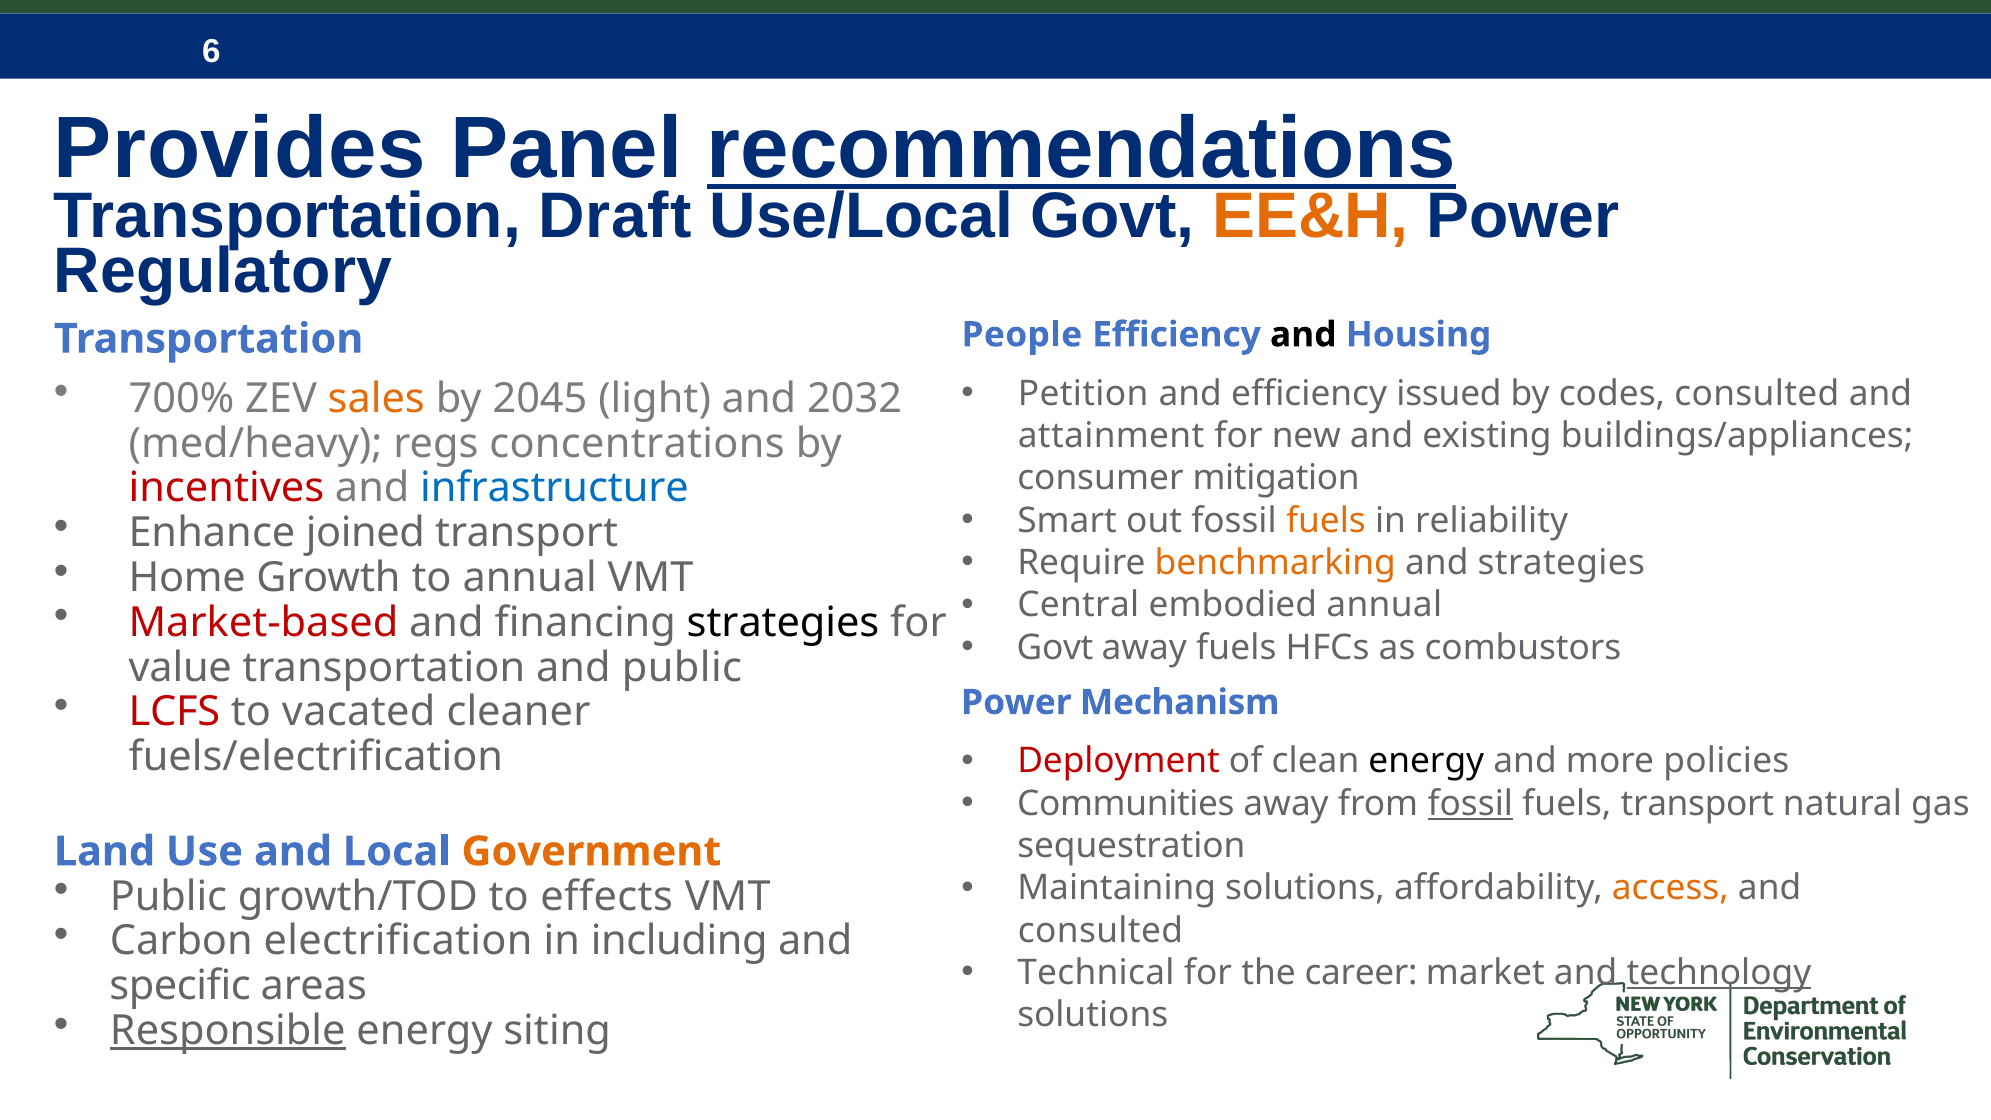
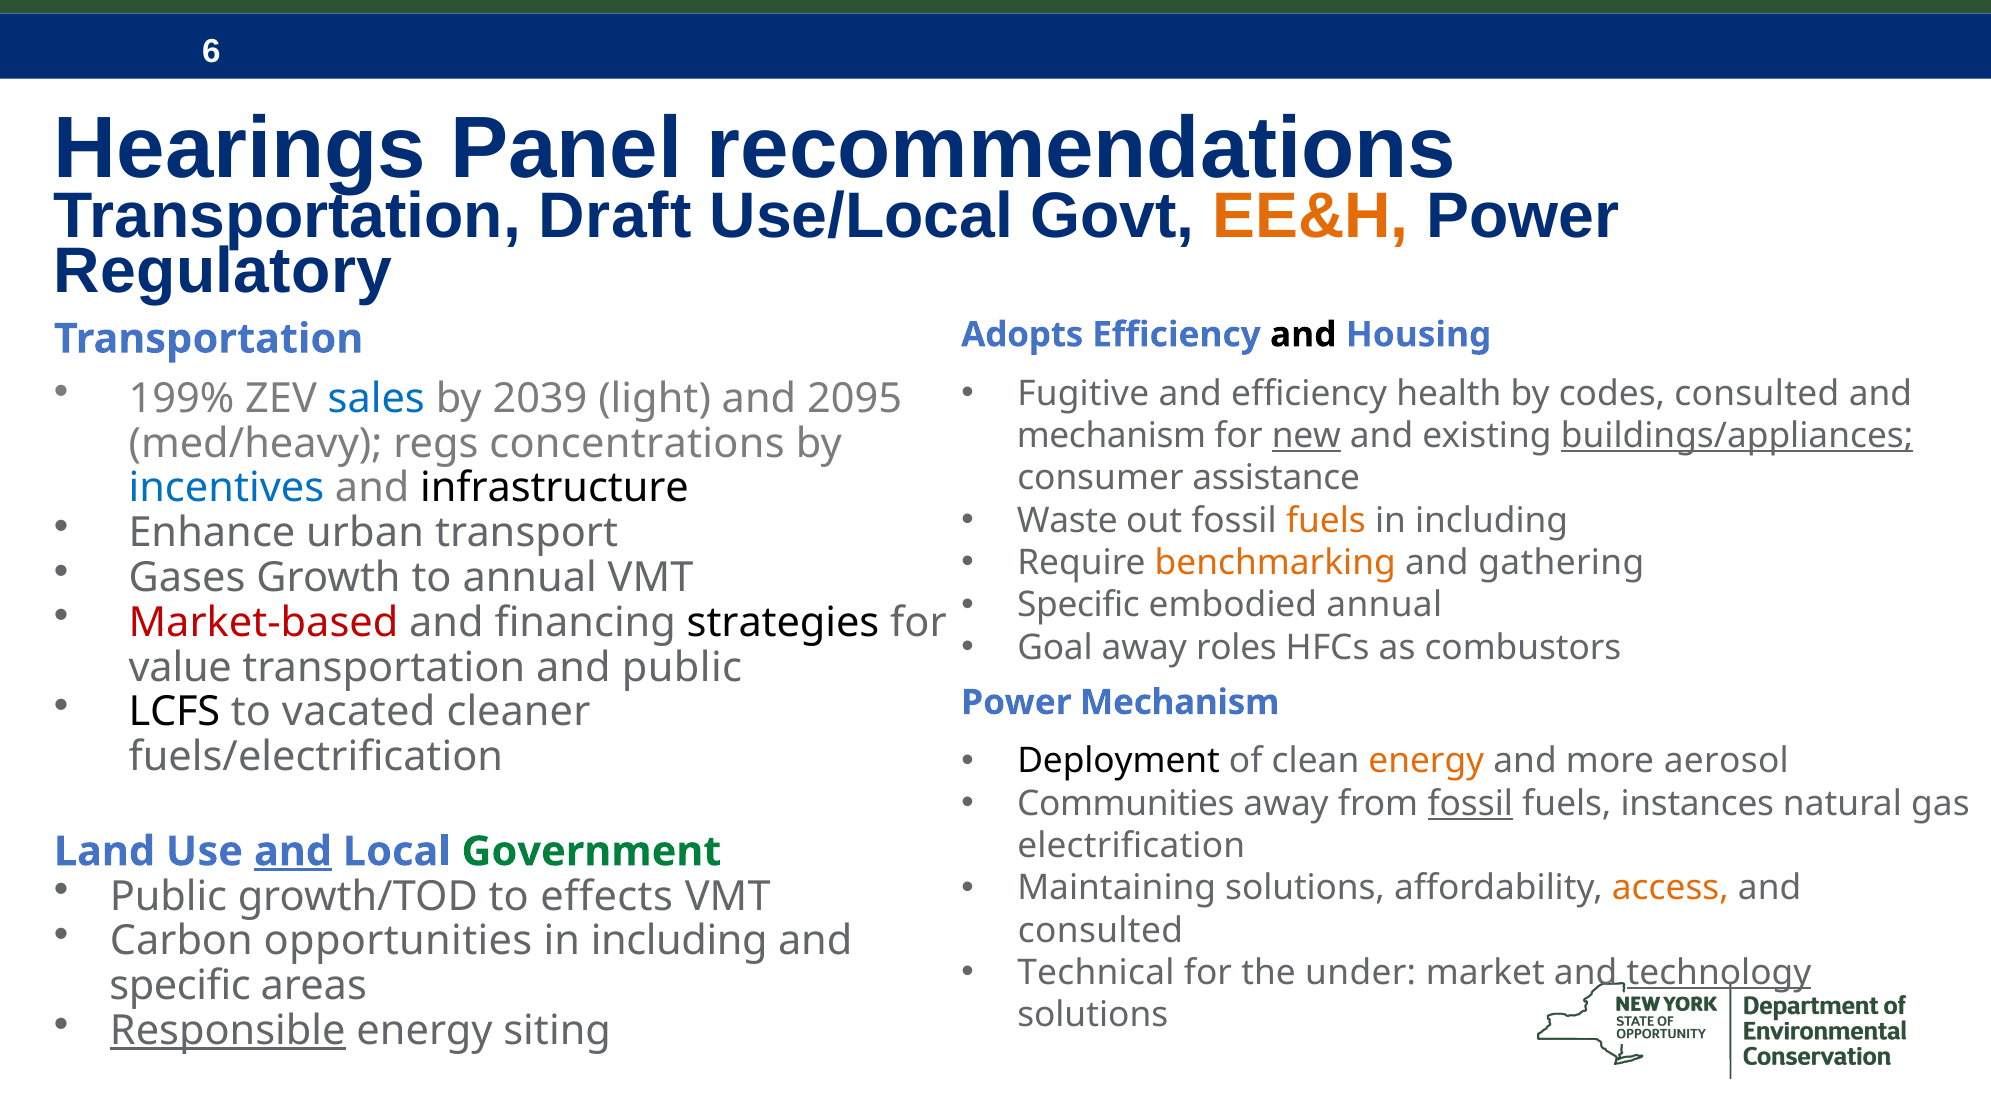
Provides: Provides -> Hearings (240, 149)
recommendations underline: present -> none (1082, 149)
People: People -> Adopts (1022, 335)
700%: 700% -> 199% (181, 399)
sales colour: orange -> blue (376, 399)
2045: 2045 -> 2039 (540, 399)
2032: 2032 -> 2095 (855, 399)
Petition: Petition -> Fugitive (1083, 394)
issued: issued -> health (1449, 394)
attainment: attainment -> mechanism (1111, 436)
new underline: none -> present (1306, 436)
buildings/appliances underline: none -> present (1737, 436)
mitigation: mitigation -> assistance (1276, 478)
incentives colour: red -> blue (226, 488)
infrastructure colour: blue -> black (554, 488)
Smart: Smart -> Waste (1067, 521)
reliability: reliability -> including (1492, 521)
joined: joined -> urban (365, 533)
and strategies: strategies -> gathering (1561, 563)
Home: Home -> Gases (187, 578)
Central: Central -> Specific (1079, 605)
Govt: Govt -> Goal (1055, 648)
away fuels: fuels -> roles (1236, 648)
LCFS colour: red -> black (174, 712)
Deployment colour: red -> black (1119, 761)
energy colour: black -> orange (1426, 761)
policies: policies -> aerosol (1726, 761)
fuels transport: transport -> instances (1697, 804)
sequestration: sequestration -> electrification (1131, 846)
and underline: none -> present (293, 851)
Government colour: orange -> green (591, 851)
electrification: electrification -> opportunities (398, 941)
career: career -> under (1361, 973)
